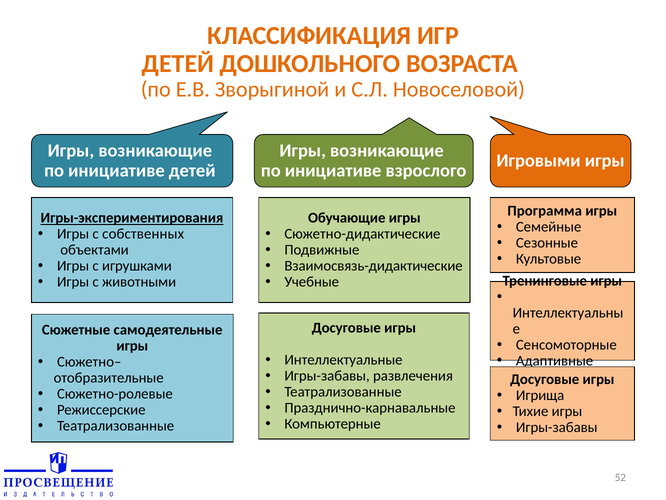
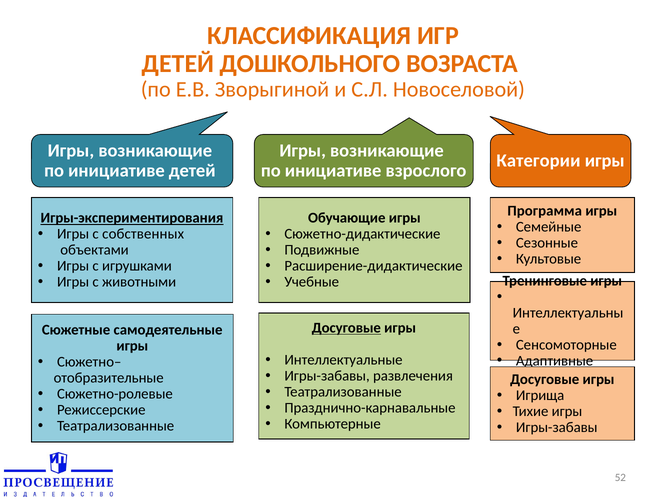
Игровыми: Игровыми -> Категории (538, 160)
Взаимосвязь-дидактические: Взаимосвязь-дидактические -> Расширение-дидактические (374, 266)
Досуговые underline: none -> present (346, 328)
